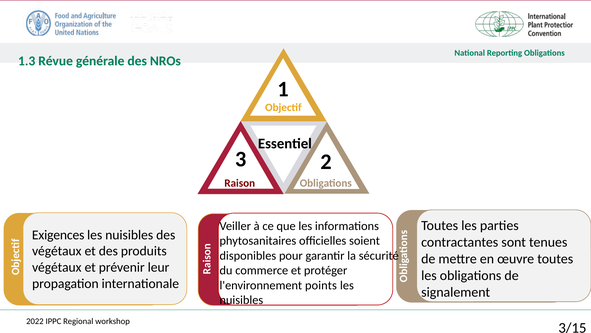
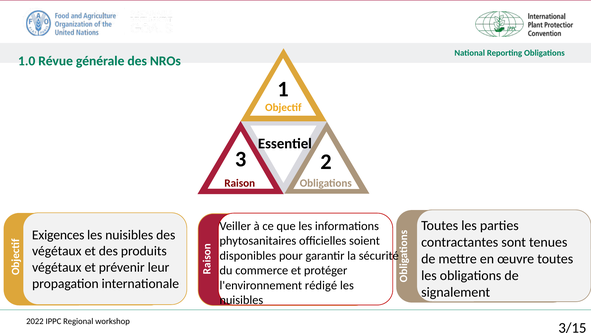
1.3: 1.3 -> 1.0 (27, 61)
points: points -> rédigé (321, 285)
